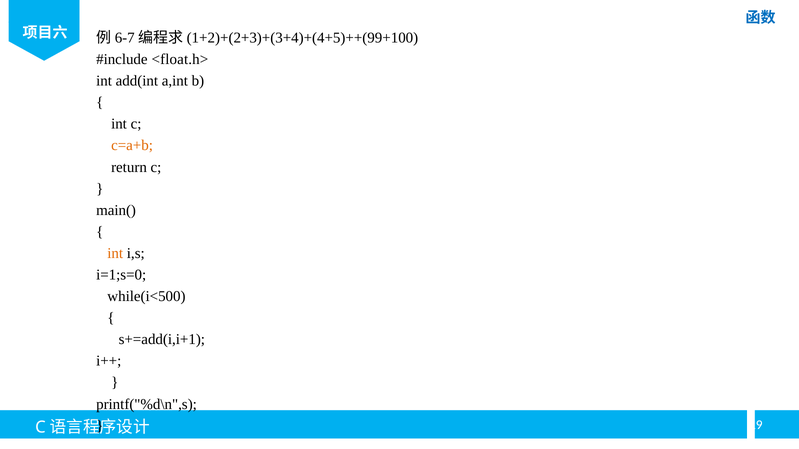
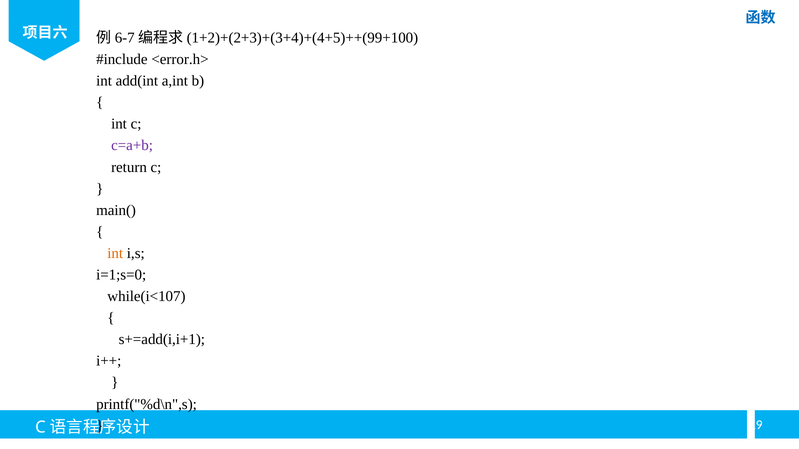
<float.h>: <float.h> -> <error.h> (180, 59)
c=a+b colour: orange -> purple (132, 146)
while(i<500: while(i<500 -> while(i<107 (146, 297)
